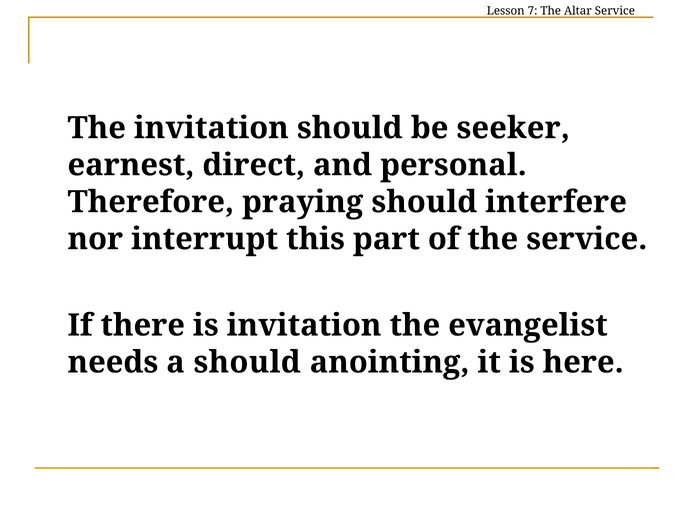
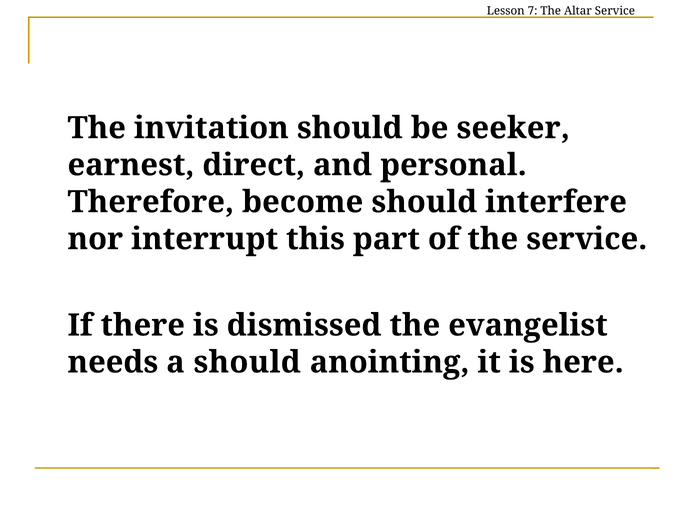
praying: praying -> become (303, 202)
is invitation: invitation -> dismissed (304, 326)
